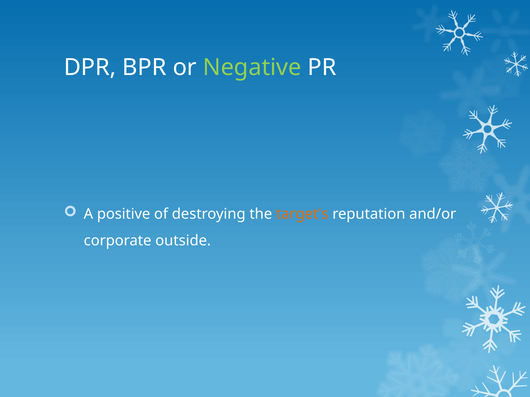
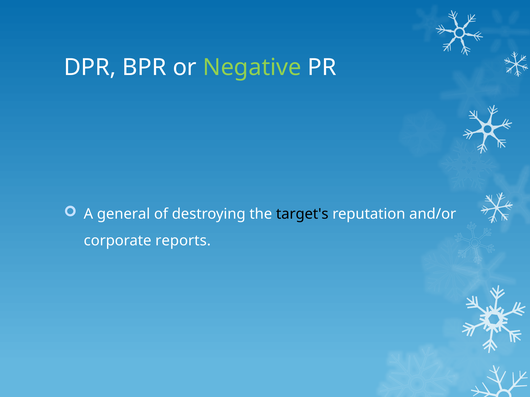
positive: positive -> general (124, 214)
target's colour: orange -> black (302, 214)
outside: outside -> reports (183, 241)
